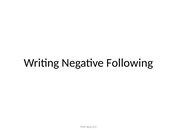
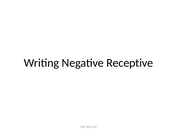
Following: Following -> Receptive (130, 63)
